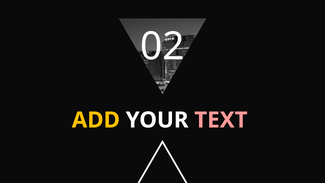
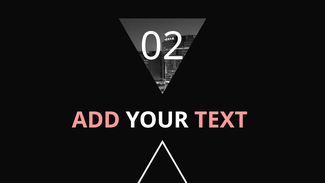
ADD colour: yellow -> pink (96, 120)
